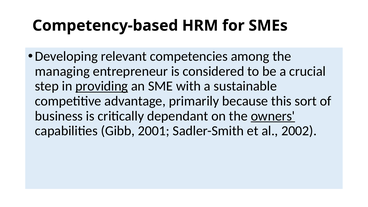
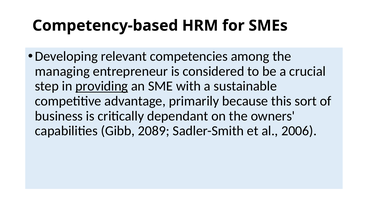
owners underline: present -> none (273, 116)
2001: 2001 -> 2089 (154, 131)
2002: 2002 -> 2006 (299, 131)
